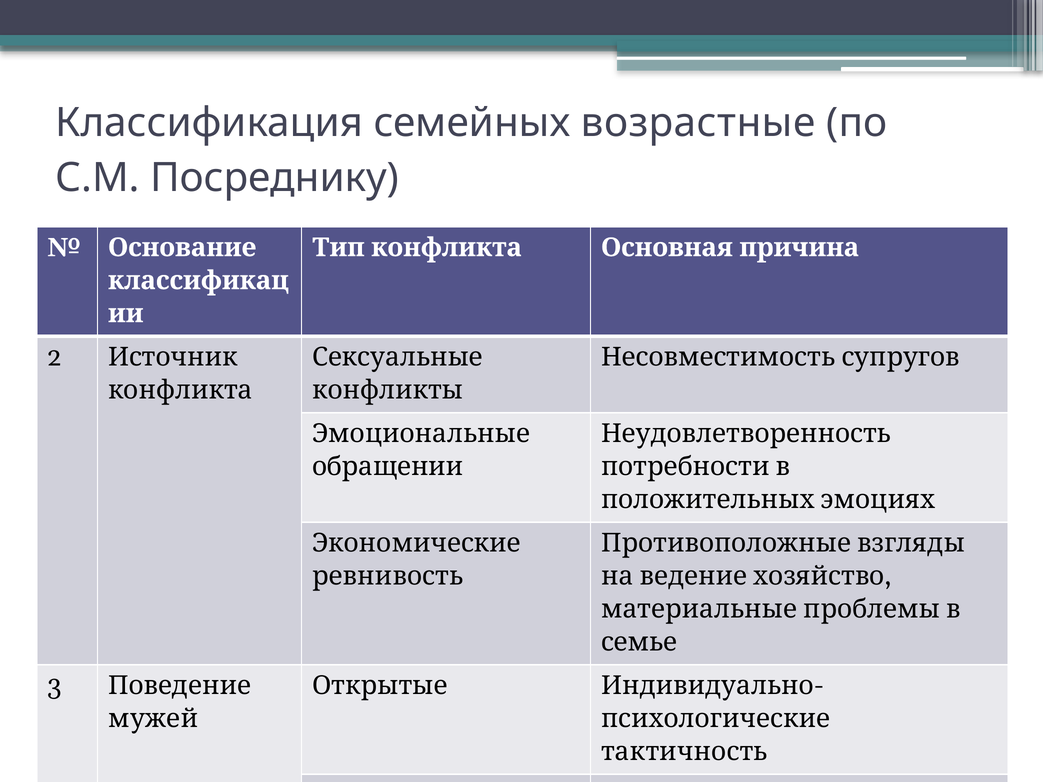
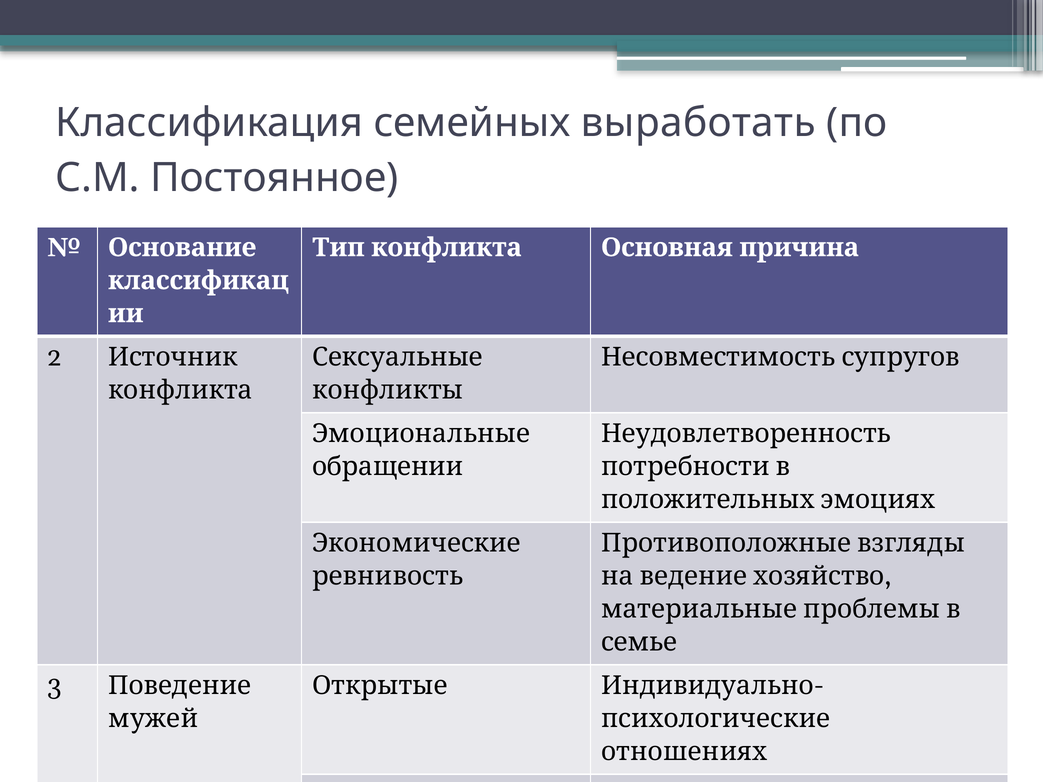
возрастные: возрастные -> выработать (698, 123)
Посреднику: Посреднику -> Постоянное (274, 178)
тактичность: тактичность -> отношениях (684, 752)
